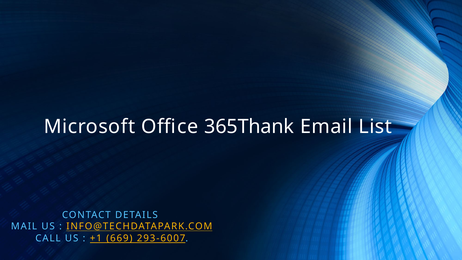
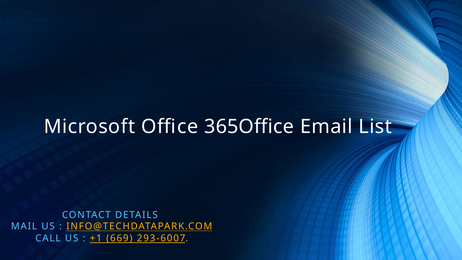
365Thank: 365Thank -> 365Office (249, 127)
